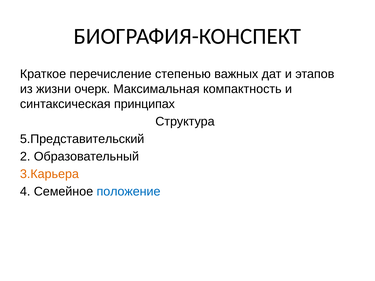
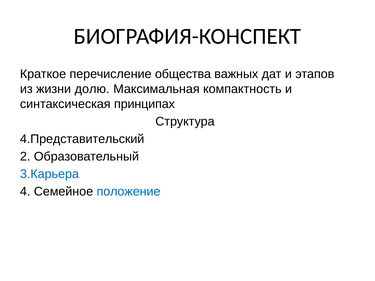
степенью: степенью -> общества (183, 74)
очерк: очерк -> долю (92, 89)
5.Представительский: 5.Представительский -> 4.Представительский (82, 139)
3.Карьера colour: orange -> blue (49, 174)
